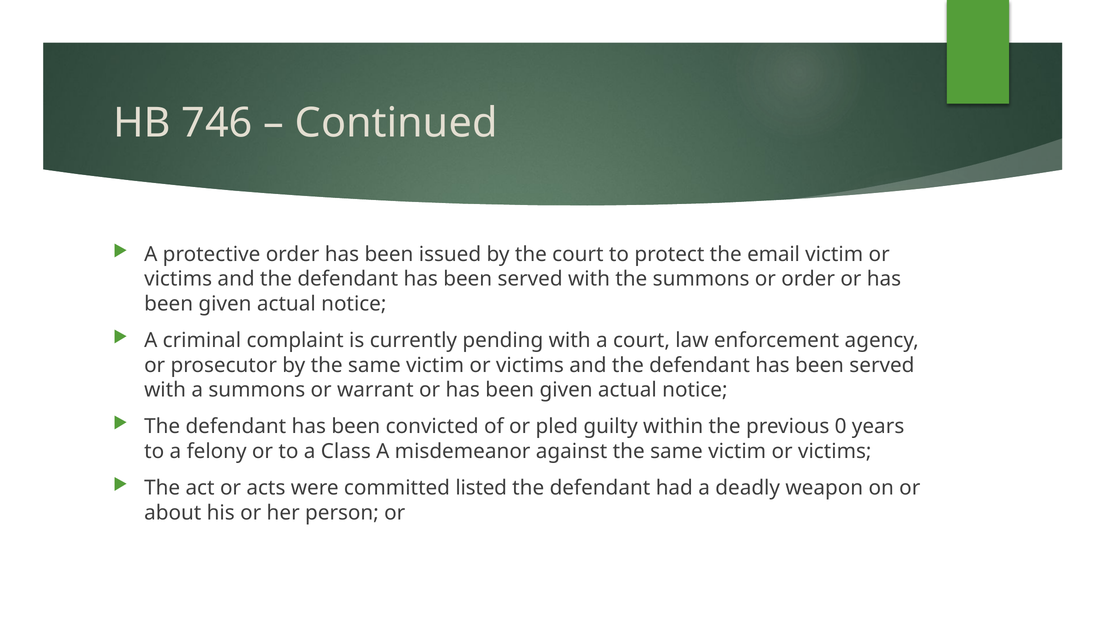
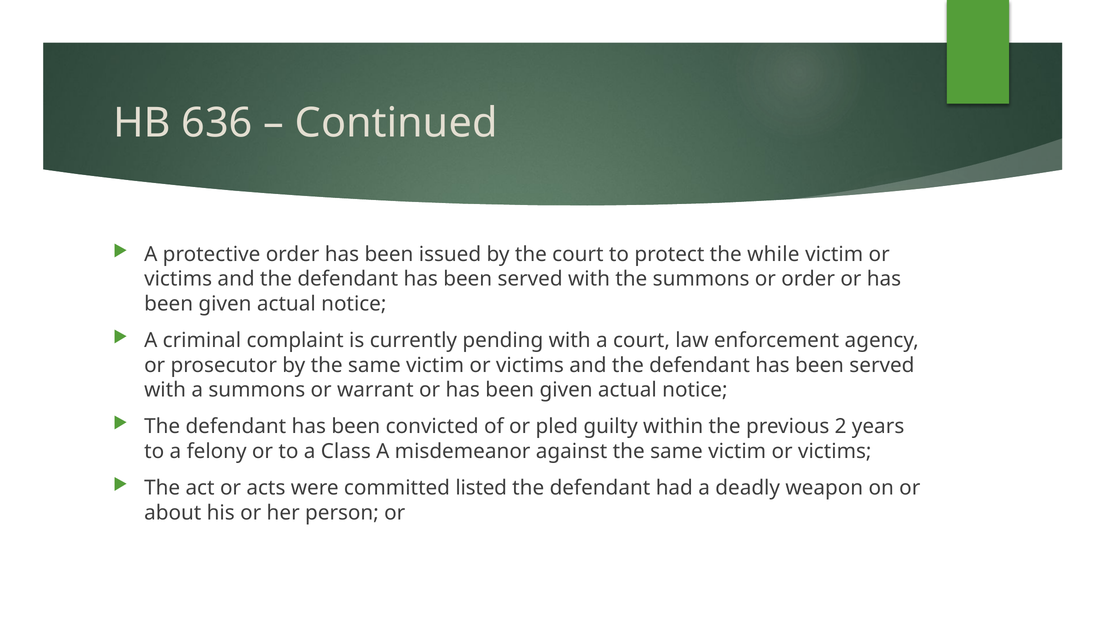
746: 746 -> 636 (217, 123)
email: email -> while (773, 254)
0: 0 -> 2 (841, 427)
